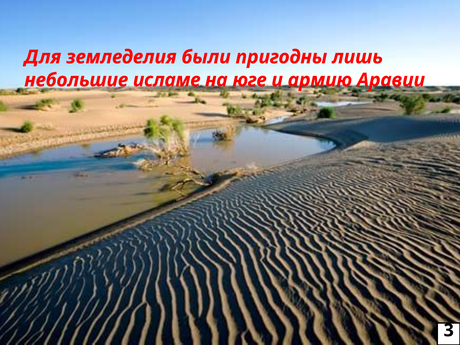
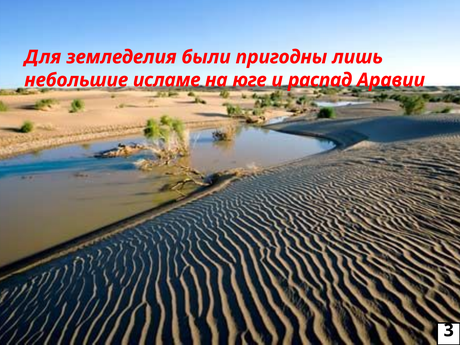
армию: армию -> распад (320, 80)
